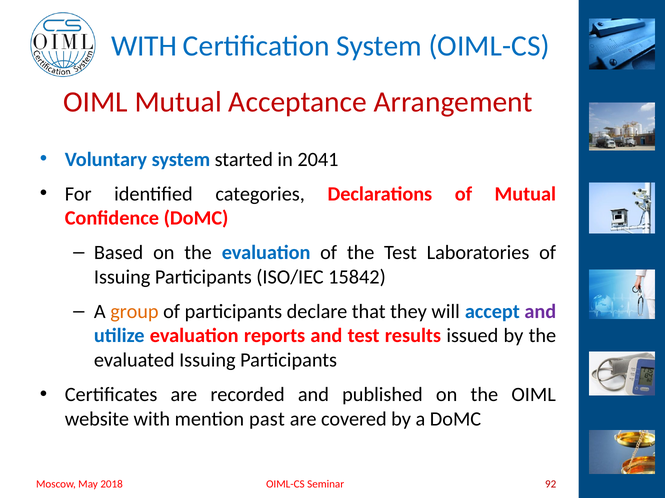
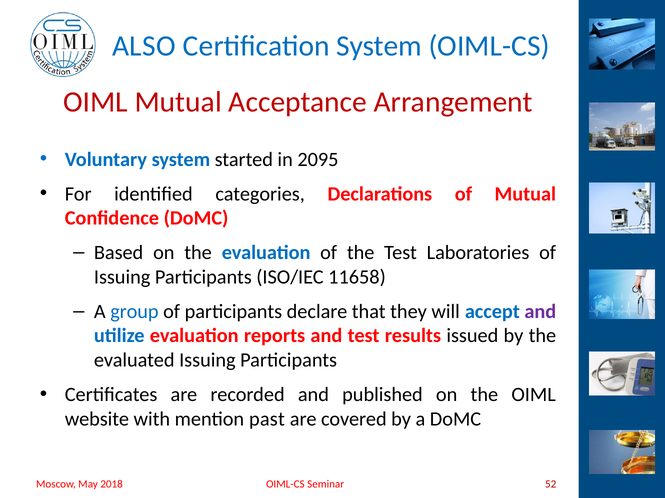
WITH: WITH -> ALSO (144, 46)
2041: 2041 -> 2095 (318, 160)
15842: 15842 -> 11658 (357, 277)
group colour: orange -> blue (134, 312)
92: 92 -> 52 (551, 485)
